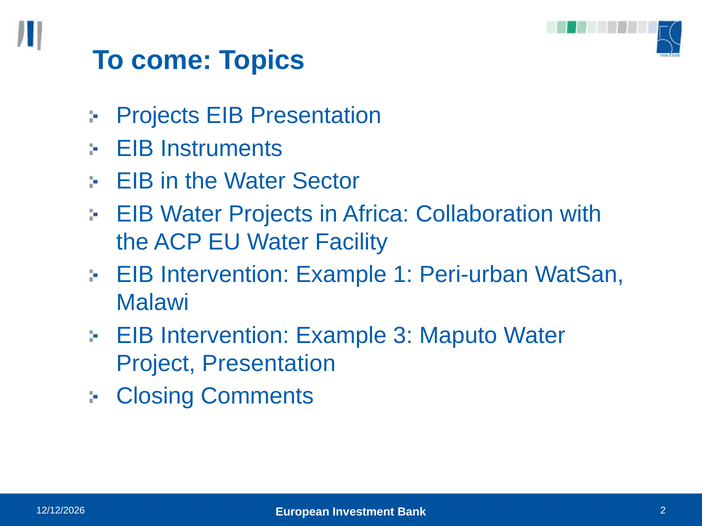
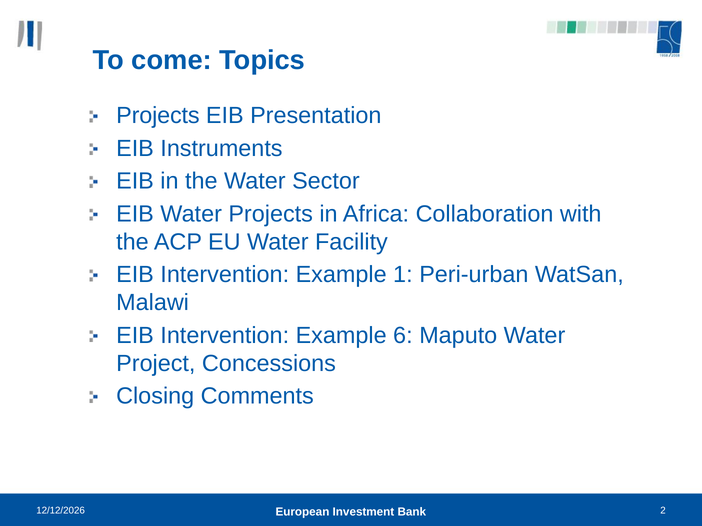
3: 3 -> 6 (403, 336)
Project Presentation: Presentation -> Concessions (269, 364)
